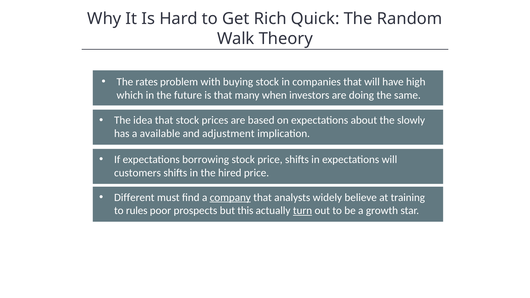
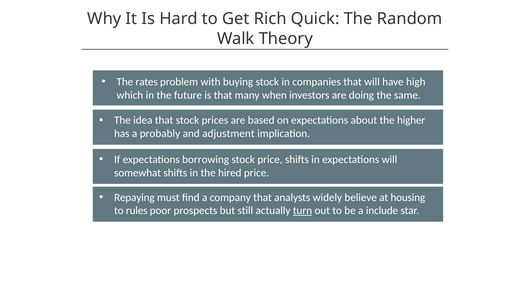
slowly: slowly -> higher (411, 120)
available: available -> probably (160, 134)
customers: customers -> somewhat (138, 173)
Different: Different -> Repaying (134, 197)
company underline: present -> none (230, 197)
training: training -> housing (408, 197)
this: this -> still (245, 211)
growth: growth -> include (382, 211)
